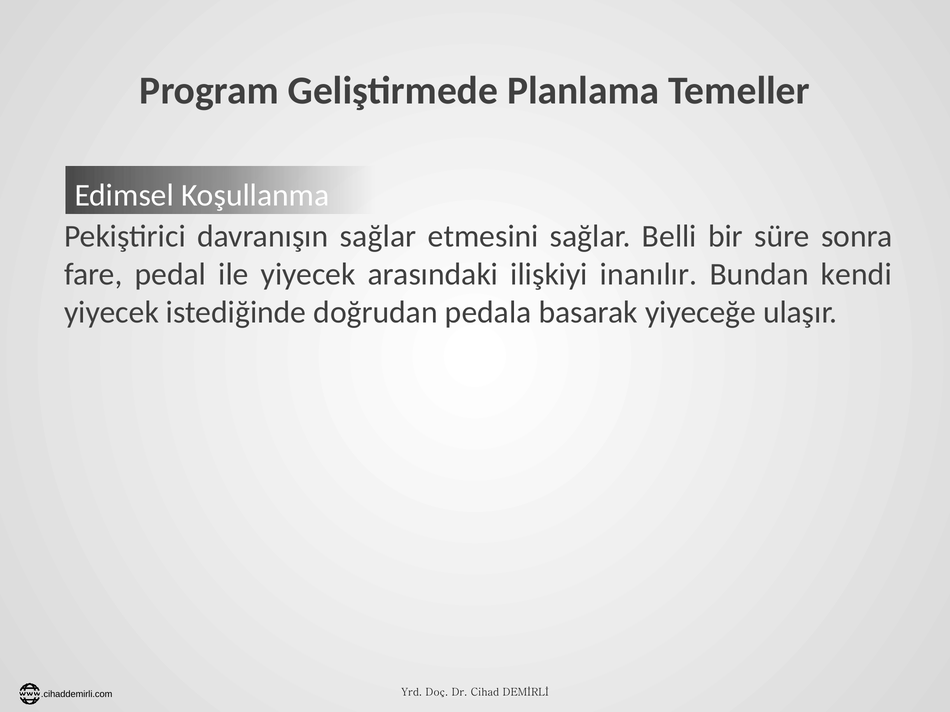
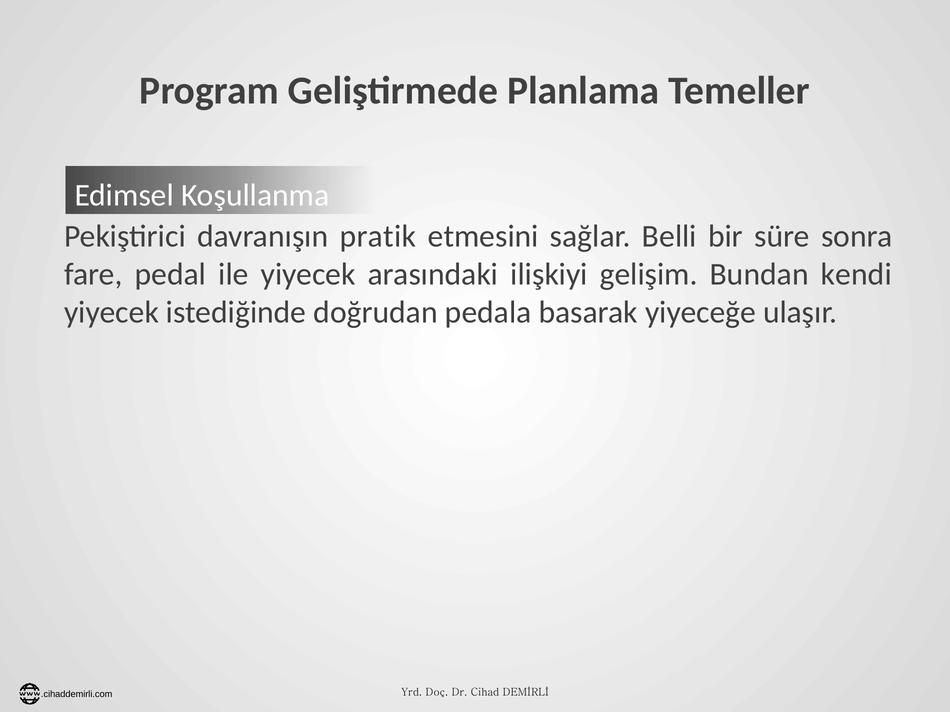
davranışın sağlar: sağlar -> pratik (378, 237)
inanılır: inanılır -> gelişim (649, 275)
